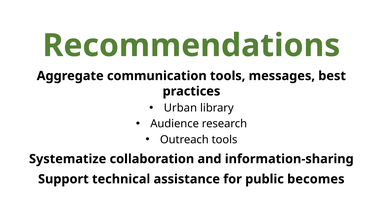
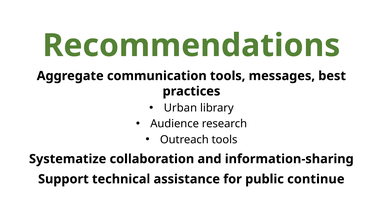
becomes: becomes -> continue (316, 179)
